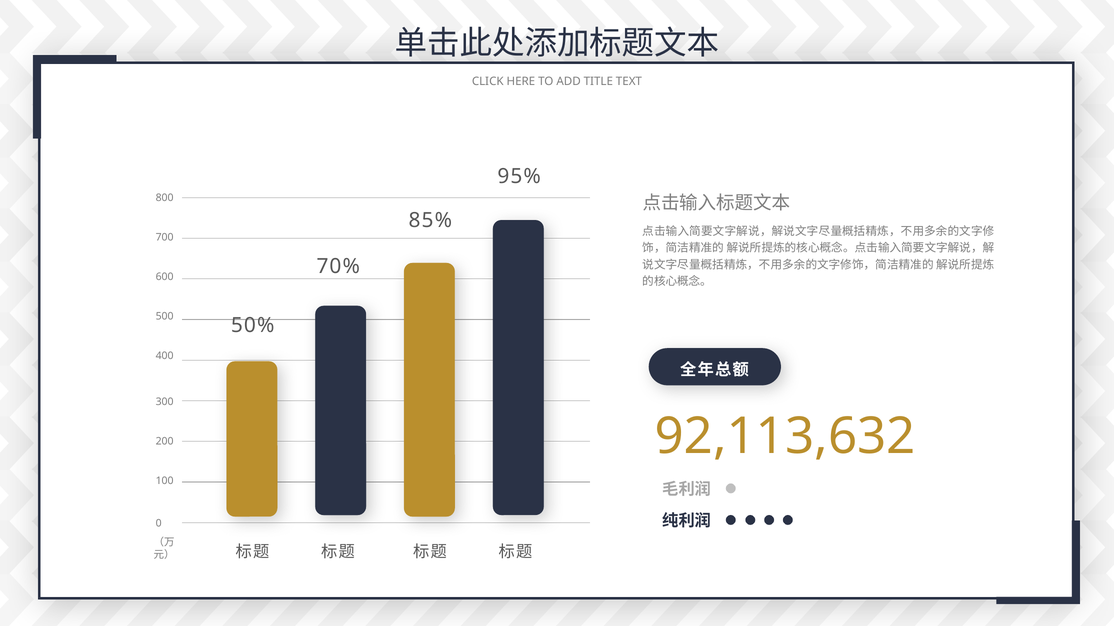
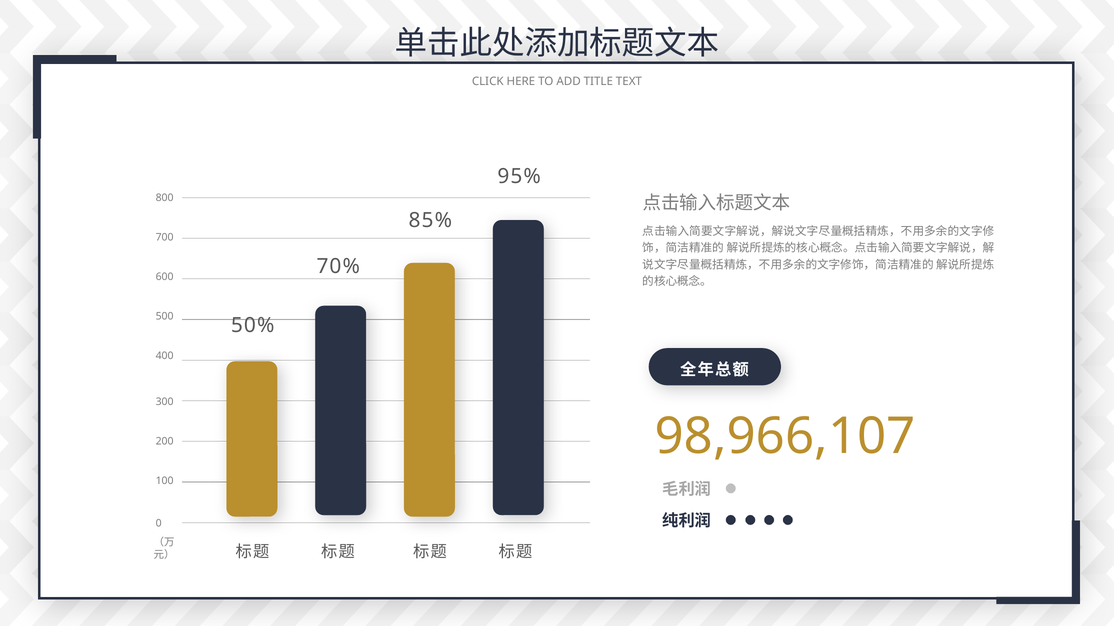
92,113,632: 92,113,632 -> 98,966,107 (785, 437)
